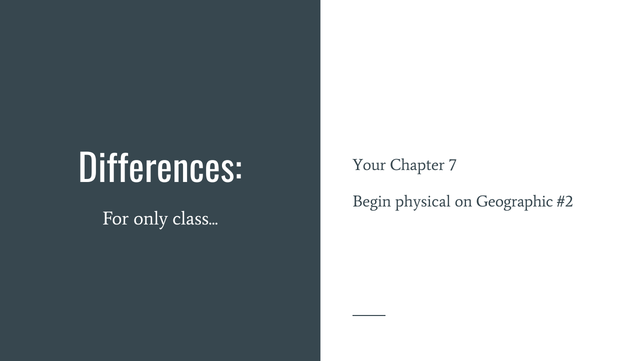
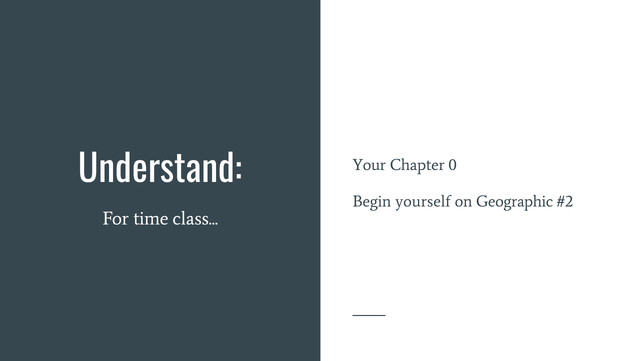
7: 7 -> 0 (453, 165)
Differences: Differences -> Understand (160, 169)
physical: physical -> yourself (423, 201)
only: only -> time (151, 218)
